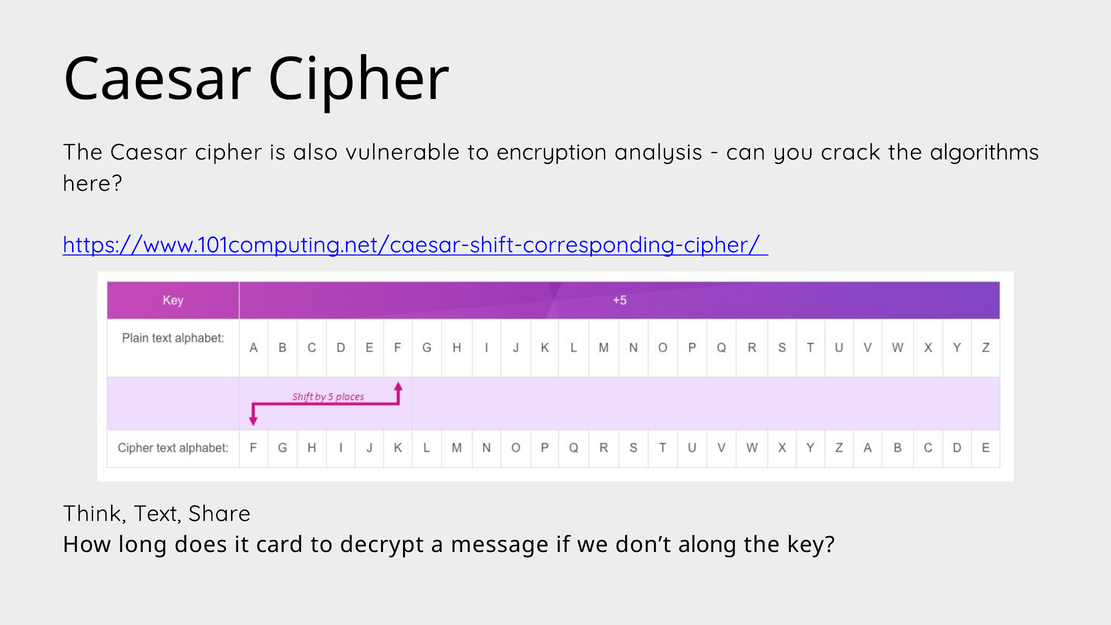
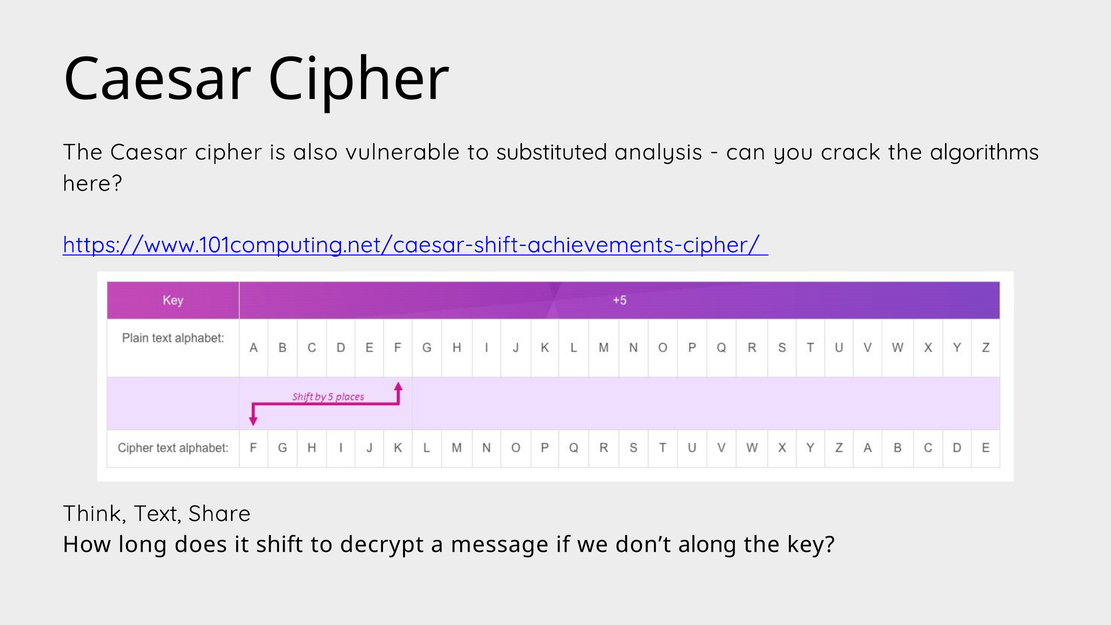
encryption: encryption -> substituted (552, 152)
https://www.101computing.net/caesar-shift-corresponding-cipher/: https://www.101computing.net/caesar-shift-corresponding-cipher/ -> https://www.101computing.net/caesar-shift-achievements-cipher/ (411, 245)
card: card -> shift (280, 545)
